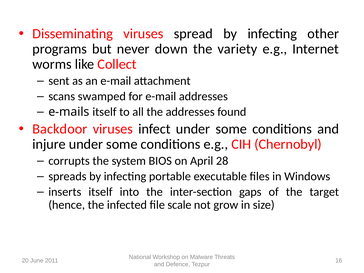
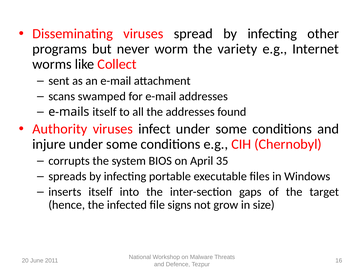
down: down -> worm (171, 49)
Backdoor: Backdoor -> Authority (60, 129)
28: 28 -> 35 (222, 161)
scale: scale -> signs (179, 205)
